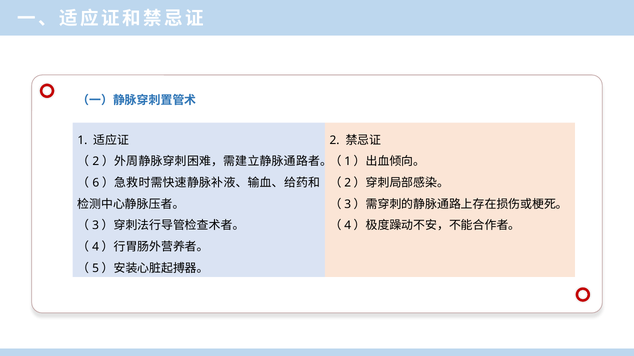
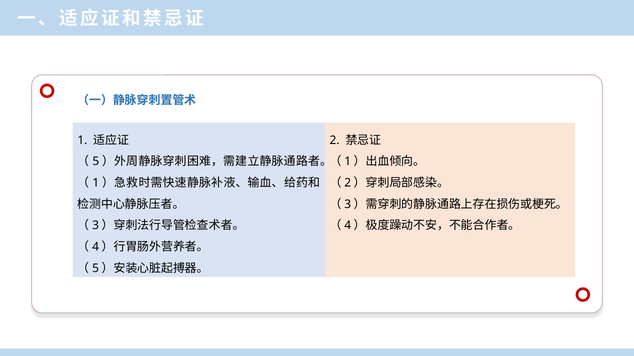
2: 2 -> 5 (96, 162)
6: 6 -> 1 (96, 183)
